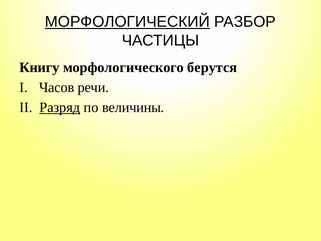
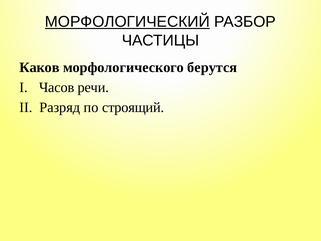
Книгу: Книгу -> Каков (39, 67)
Разряд underline: present -> none (60, 107)
величины: величины -> строящий (133, 107)
